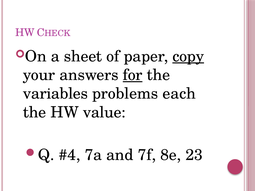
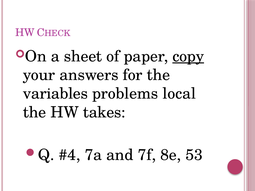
for underline: present -> none (133, 75)
each: each -> local (179, 94)
value: value -> takes (104, 113)
23: 23 -> 53 (194, 155)
